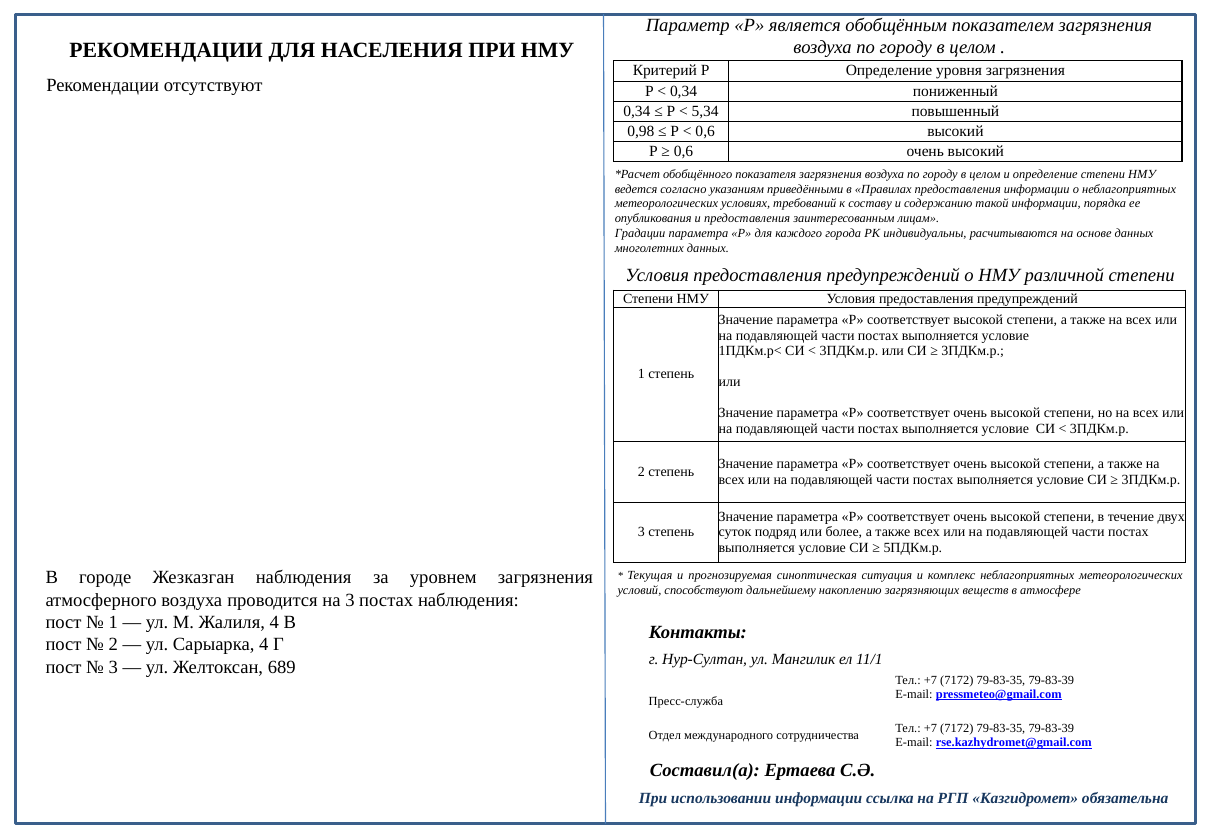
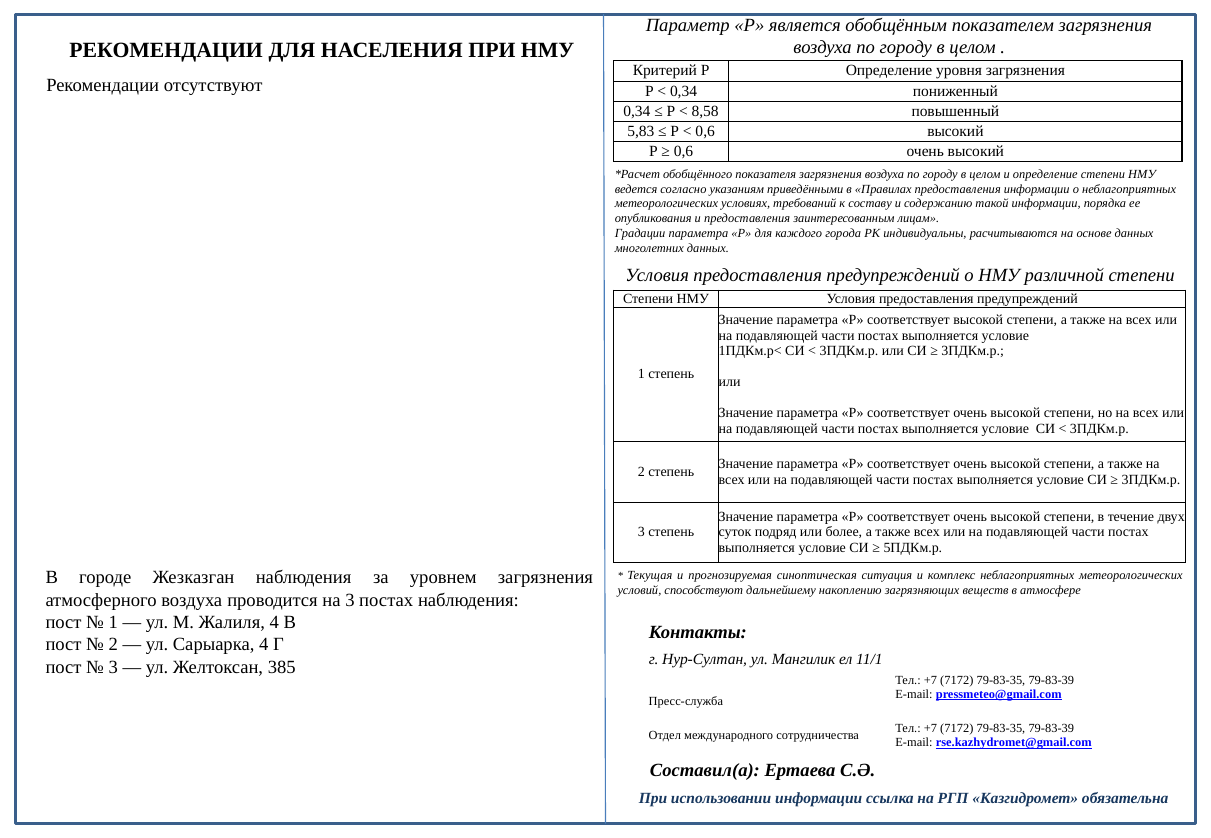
5,34: 5,34 -> 8,58 (705, 112)
0,98: 0,98 -> 5,83 (641, 132)
689: 689 -> 385 (282, 667)
